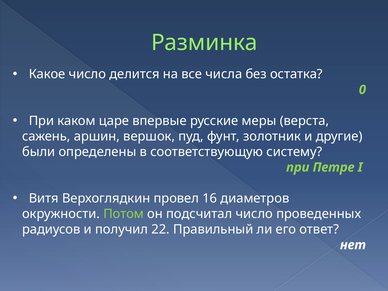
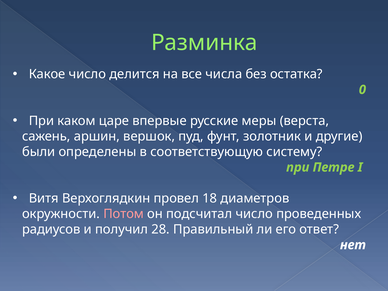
16: 16 -> 18 (210, 198)
Потом colour: light green -> pink (124, 214)
22: 22 -> 28 (161, 229)
